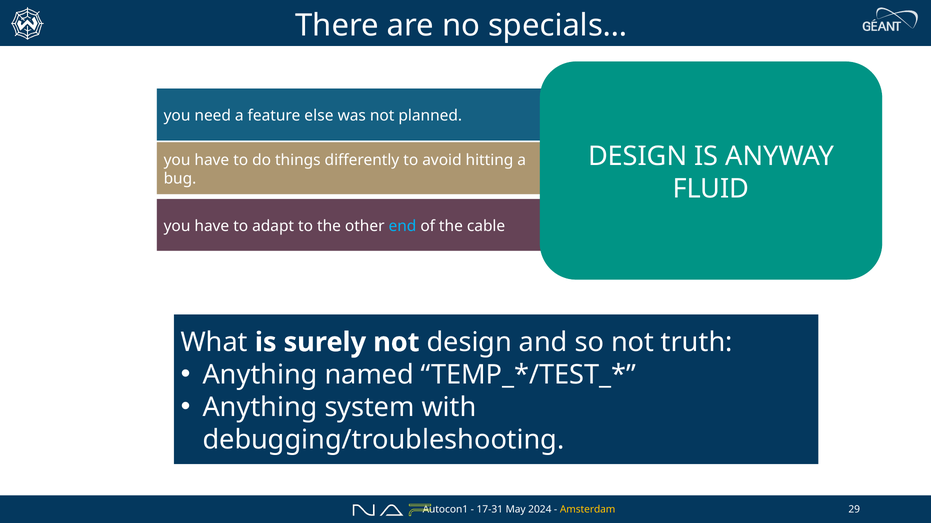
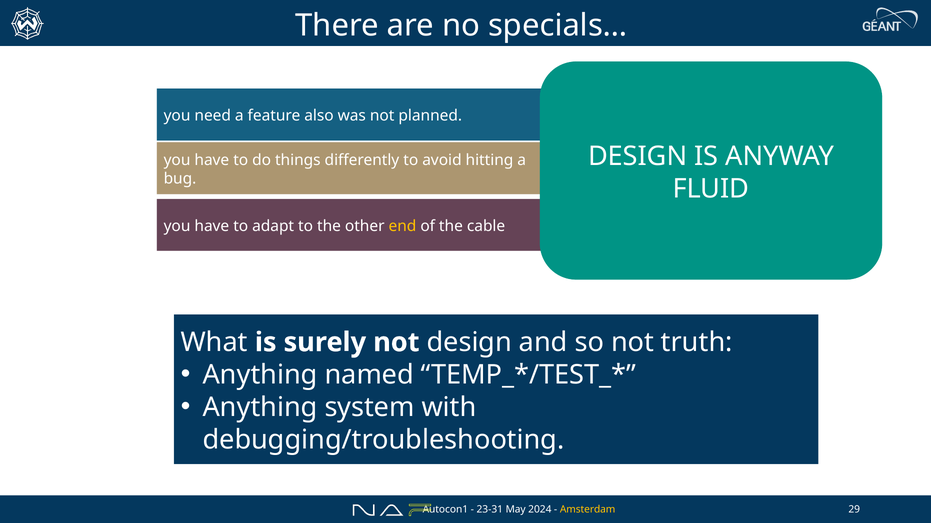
else: else -> also (319, 116)
end colour: light blue -> yellow (402, 226)
17-31: 17-31 -> 23-31 (490, 510)
